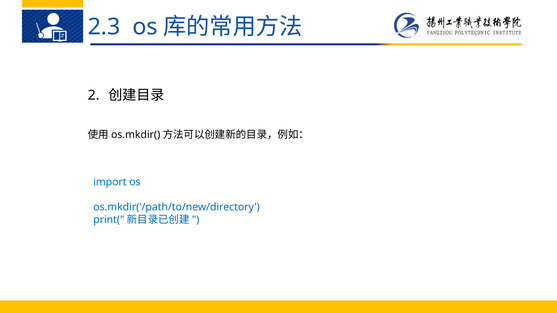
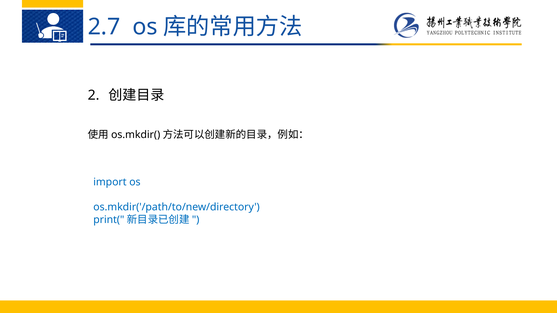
2.3: 2.3 -> 2.7 (104, 27)
